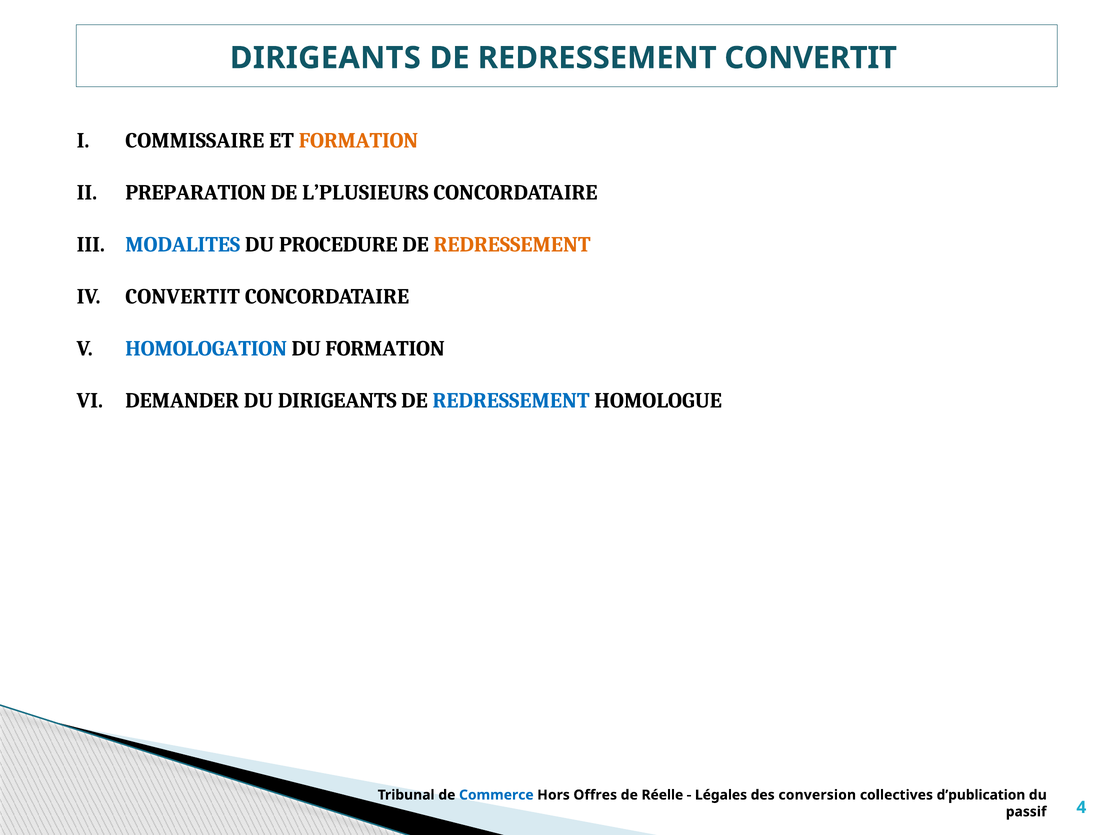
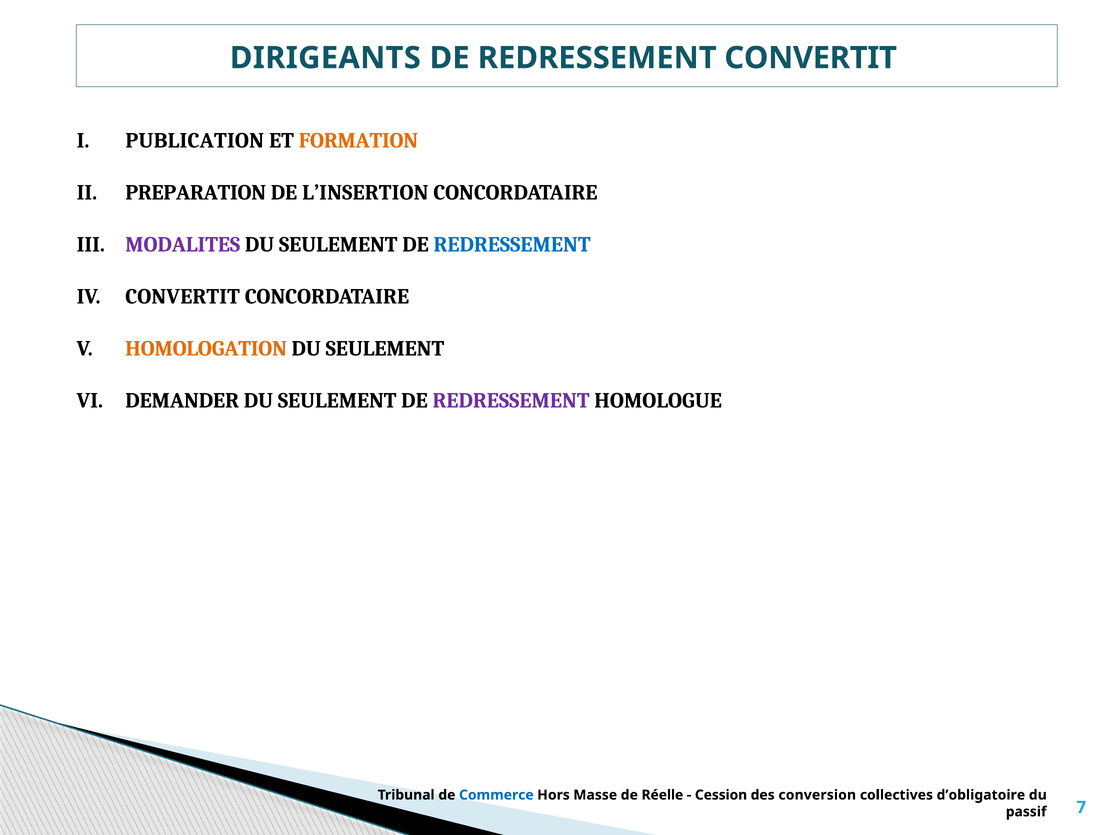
COMMISSAIRE: COMMISSAIRE -> PUBLICATION (195, 141)
L’PLUSIEURS: L’PLUSIEURS -> L’INSERTION (365, 193)
MODALITES colour: blue -> purple (183, 245)
PROCEDURE: PROCEDURE -> SEULEMENT (338, 245)
REDRESSEMENT colour: orange -> blue (512, 245)
HOMOLOGATION colour: blue -> orange (206, 348)
FORMATION: FORMATION -> SEULEMENT (385, 348)
DIRIGEANTS: DIRIGEANTS -> SEULEMENT (337, 400)
REDRESSEMENT colour: blue -> purple (511, 400)
Offres: Offres -> Masse (595, 795)
Légales: Légales -> Cession (721, 795)
d’publication: d’publication -> d’obligatoire (981, 795)
4: 4 -> 7 (1081, 807)
